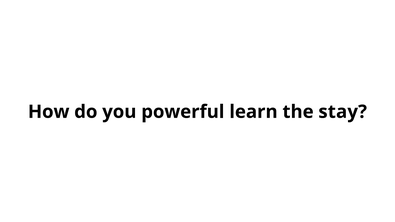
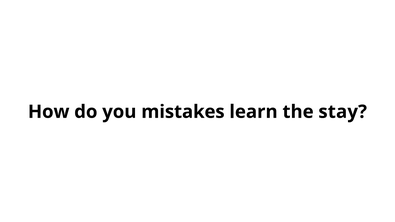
powerful: powerful -> mistakes (183, 112)
